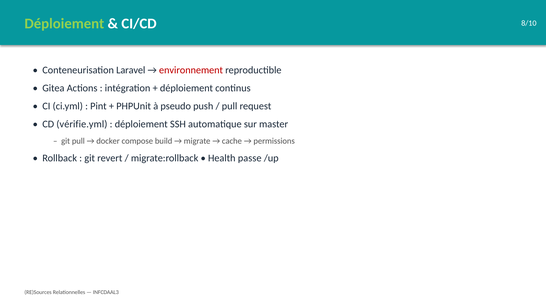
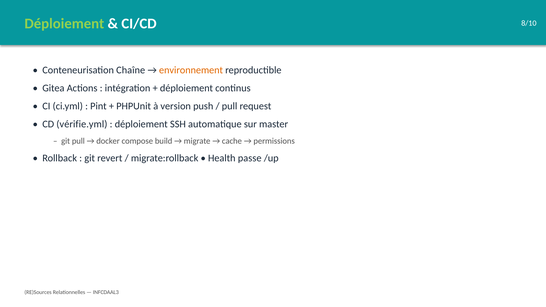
Laravel: Laravel -> Chaîne (131, 70)
environnement colour: red -> orange (191, 70)
pseudo: pseudo -> version (176, 106)
